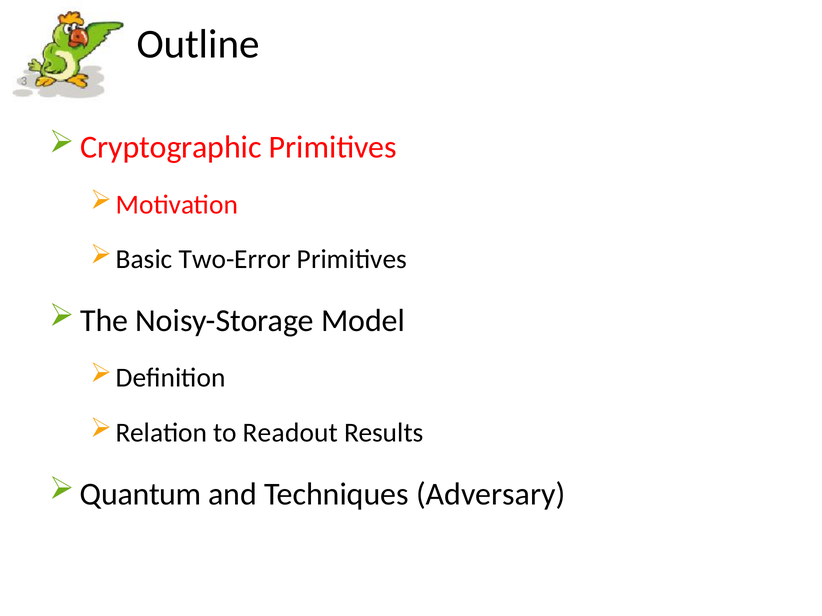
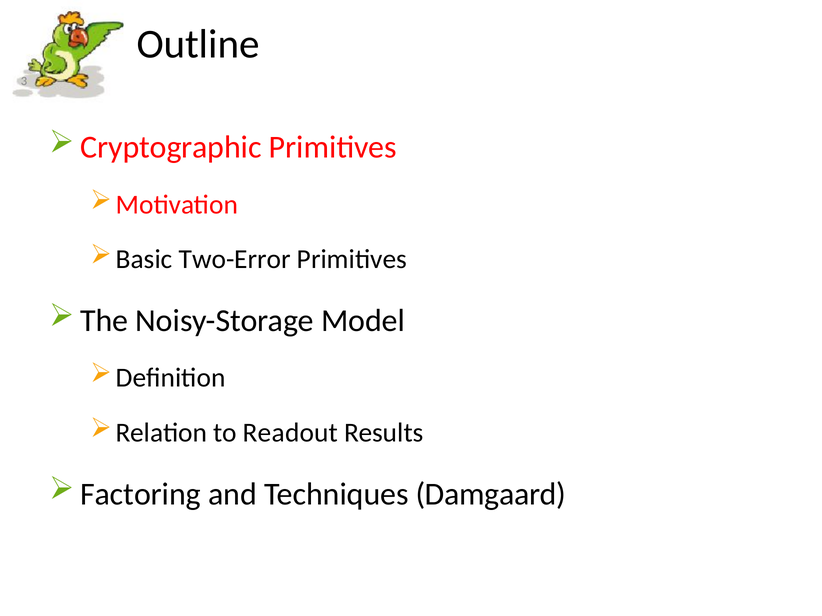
Quantum: Quantum -> Factoring (141, 495)
Adversary: Adversary -> Damgaard (491, 495)
